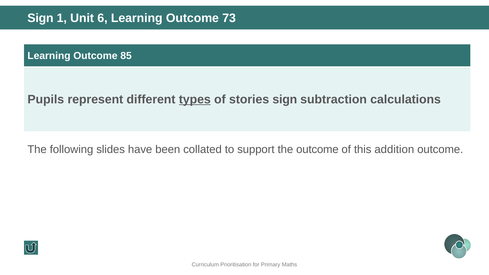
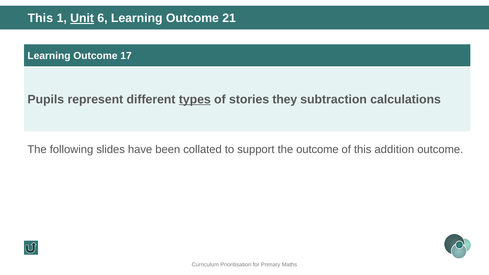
Sign: Sign -> This (40, 18)
Unit underline: none -> present (82, 18)
73: 73 -> 21 (229, 18)
85: 85 -> 17 (126, 56)
stories sign: sign -> they (285, 99)
